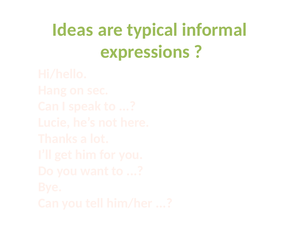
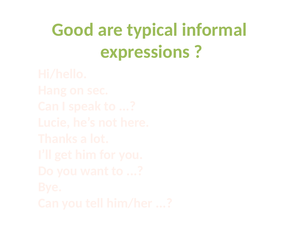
Ideas: Ideas -> Good (73, 30)
